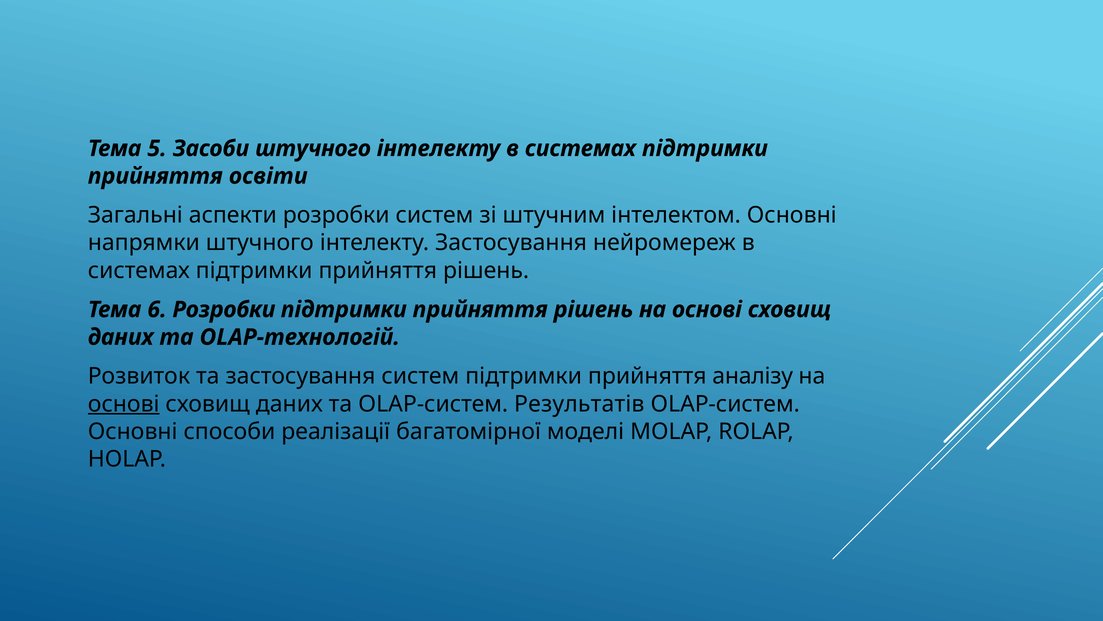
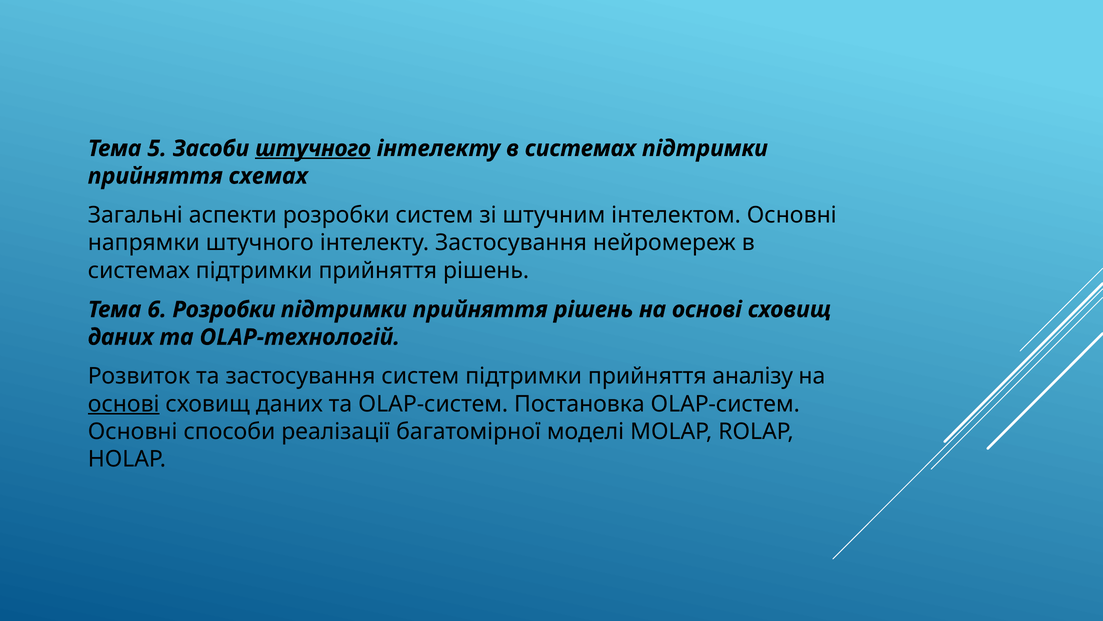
штучного underline: none -> present (313, 148)
освіти: освіти -> схемах (268, 176)
Результатів: Результатів -> Постановка (579, 404)
